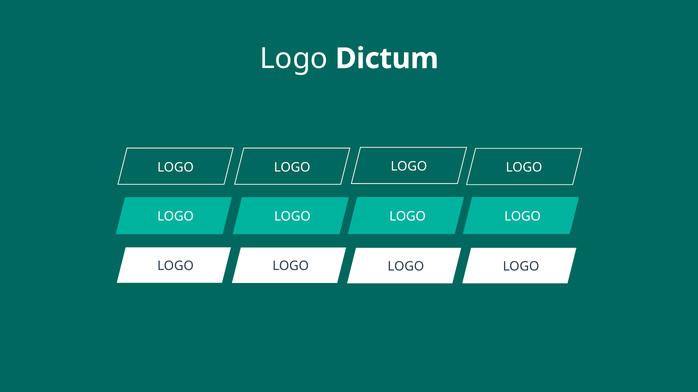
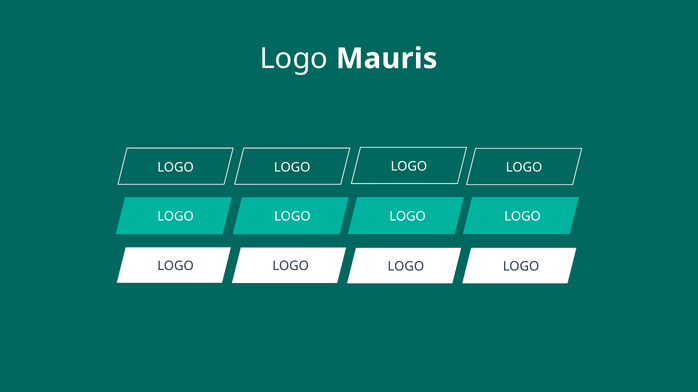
Dictum: Dictum -> Mauris (387, 59)
